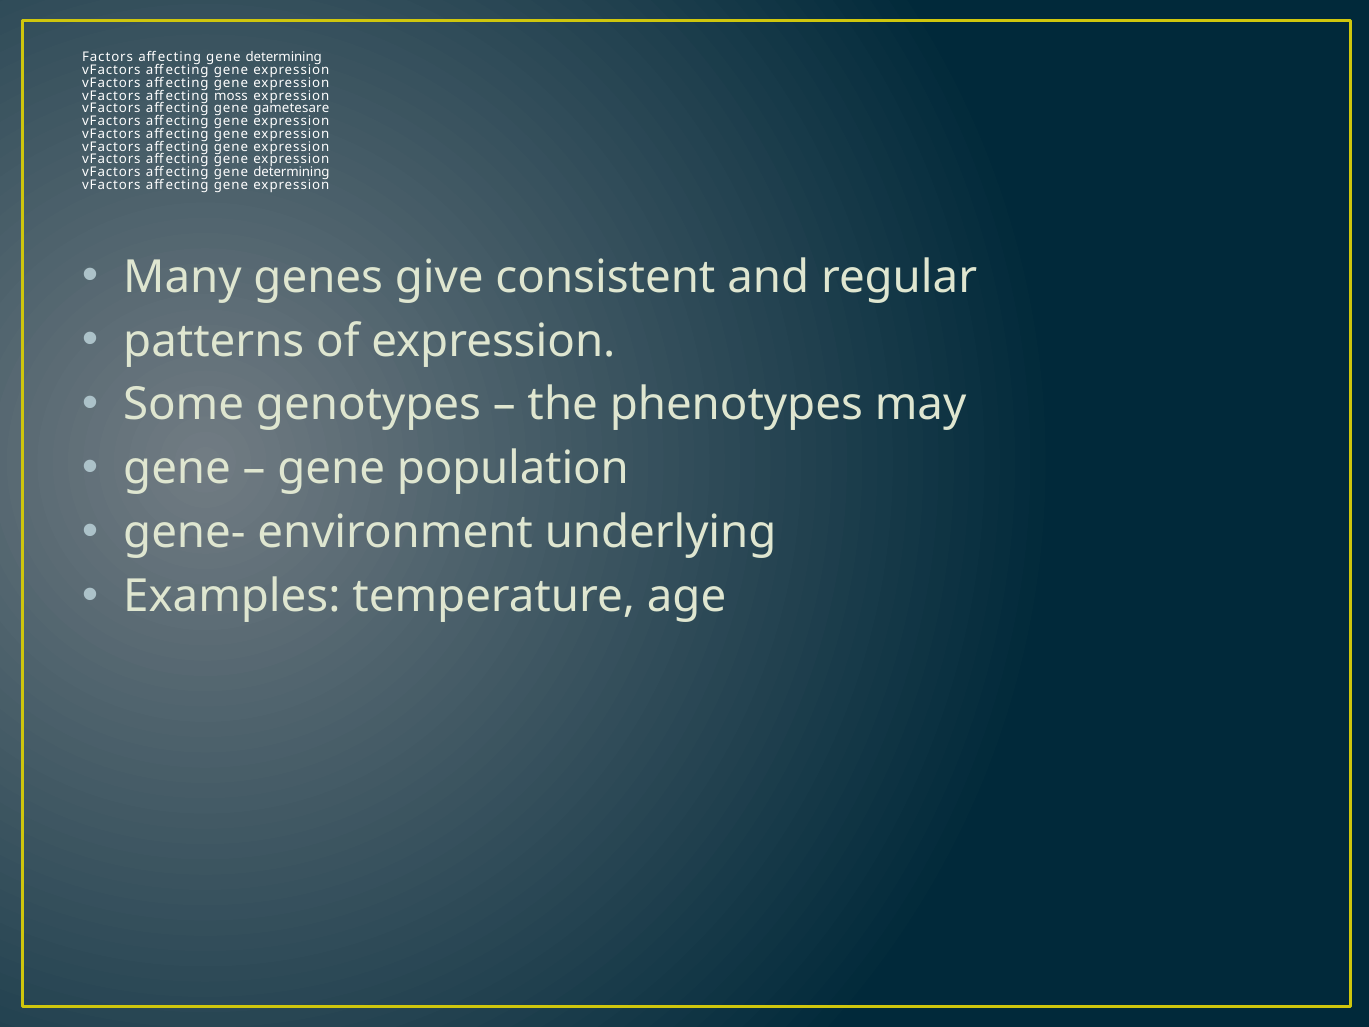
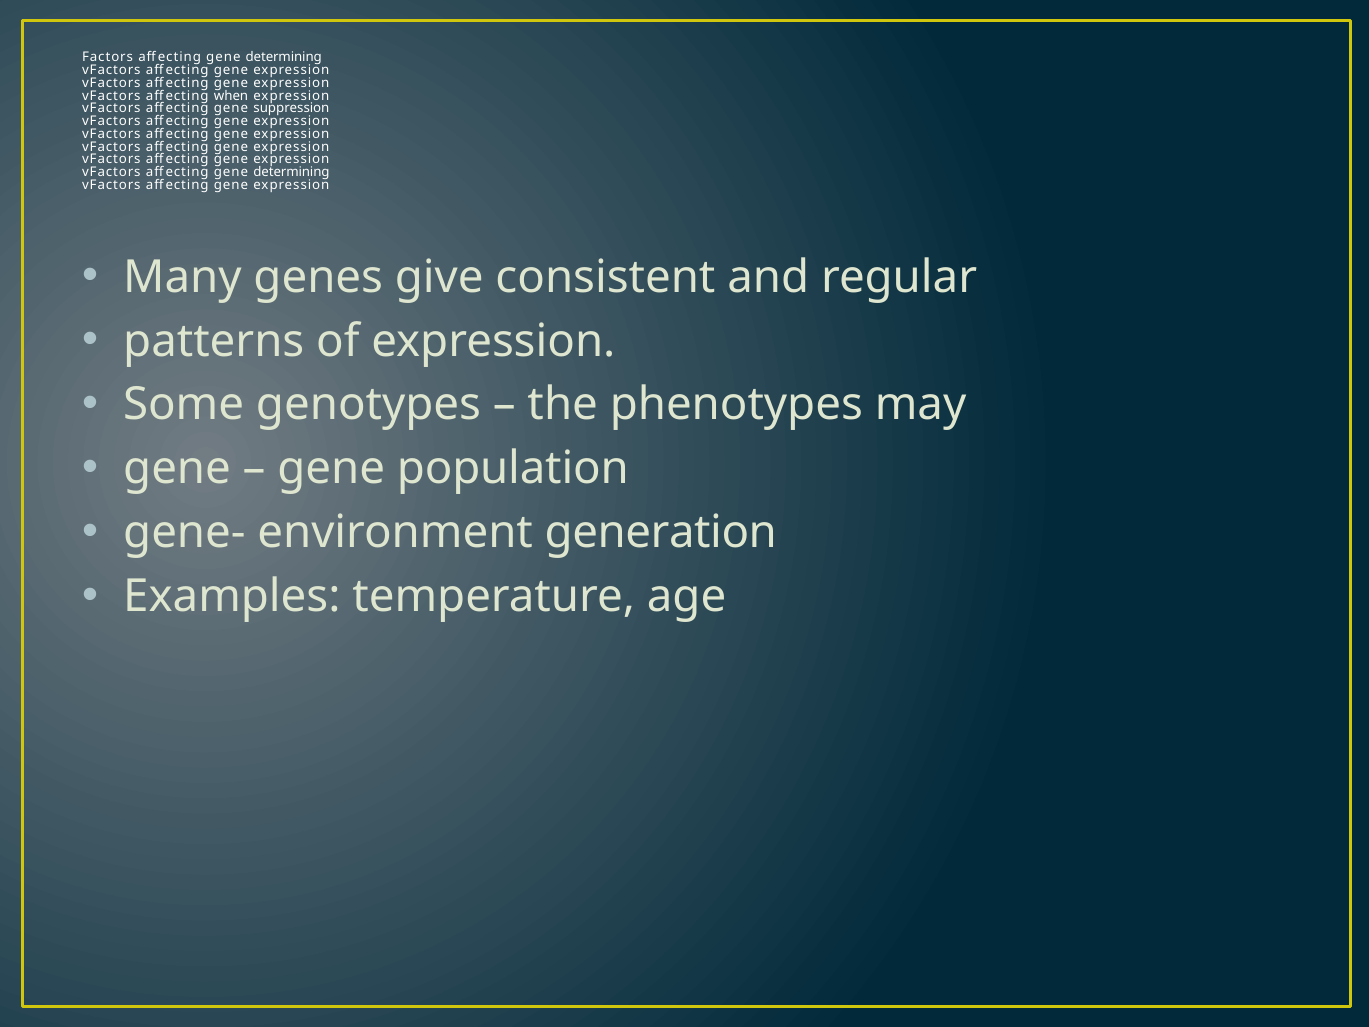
moss: moss -> when (231, 96)
gametesare: gametesare -> suppression (291, 108)
underlying: underlying -> generation (661, 532)
